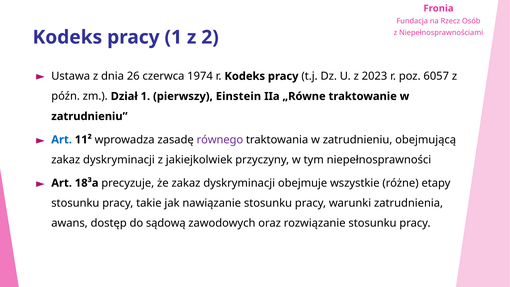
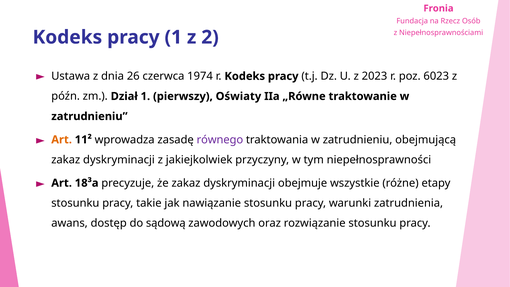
6057: 6057 -> 6023 (436, 76)
Einstein: Einstein -> Oświaty (238, 96)
Art colour: blue -> orange (62, 140)
